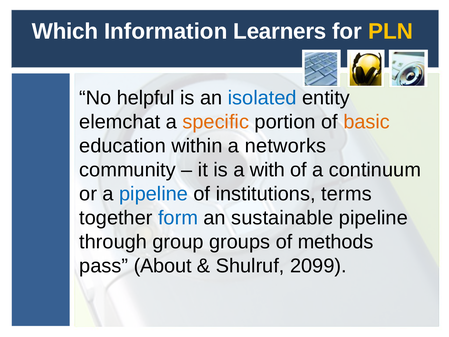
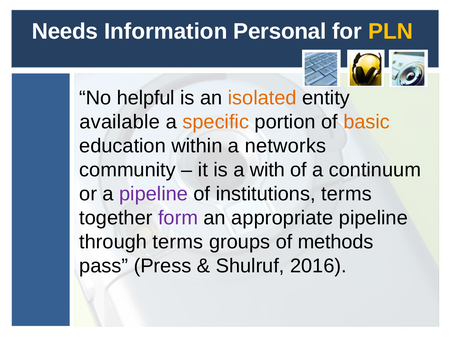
Which: Which -> Needs (65, 31)
Learners: Learners -> Personal (280, 31)
isolated colour: blue -> orange (262, 98)
elemchat: elemchat -> available (120, 122)
pipeline colour: blue -> purple (154, 194)
form colour: blue -> purple (178, 218)
sustainable: sustainable -> appropriate (282, 218)
through group: group -> terms (178, 242)
About: About -> Press (163, 266)
2099: 2099 -> 2016 (318, 266)
